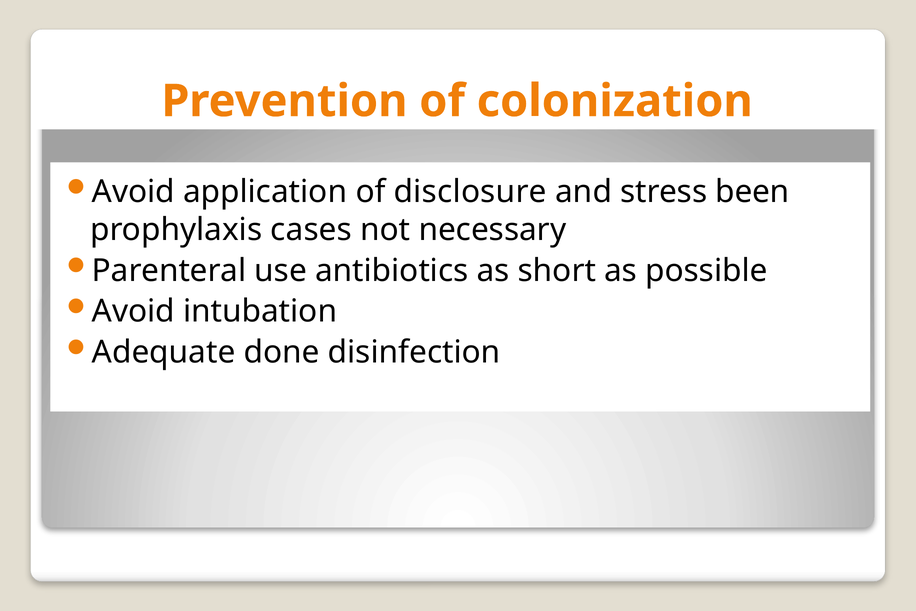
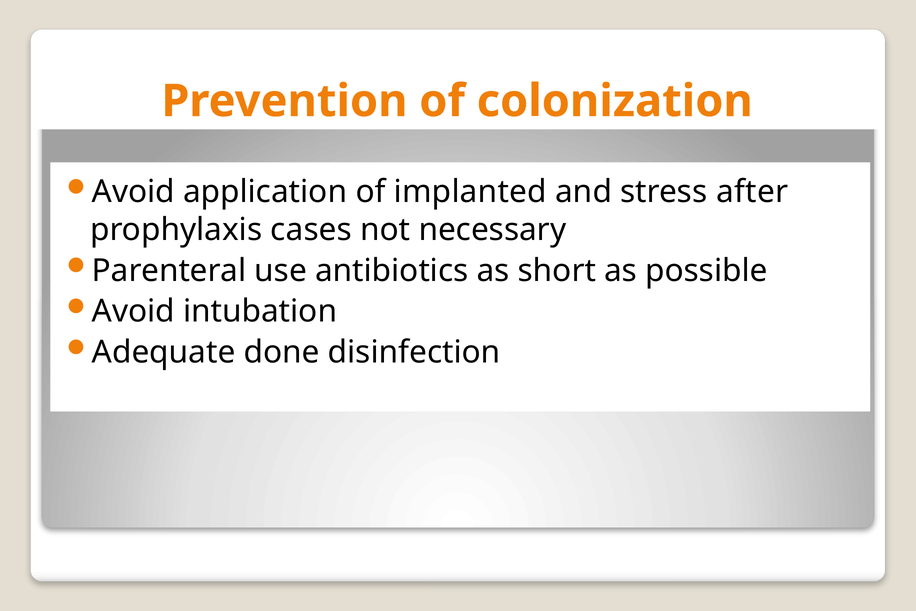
disclosure: disclosure -> implanted (470, 192)
been: been -> after (752, 192)
